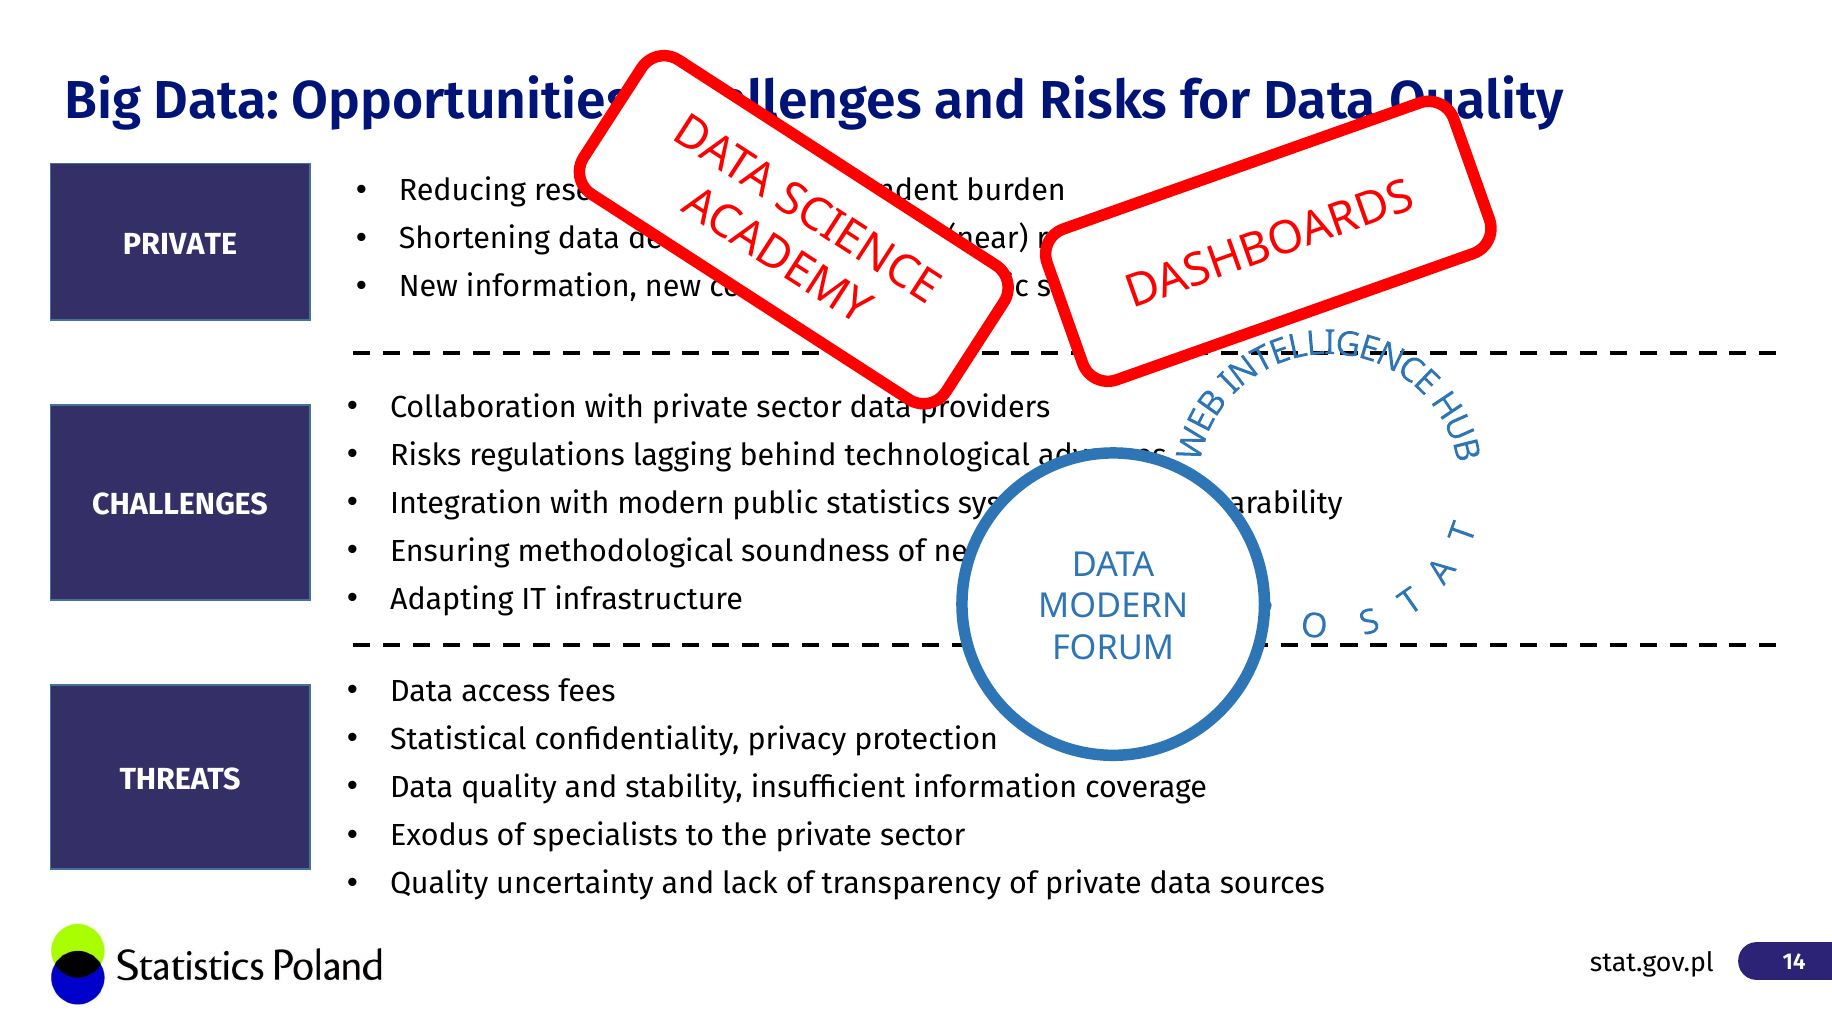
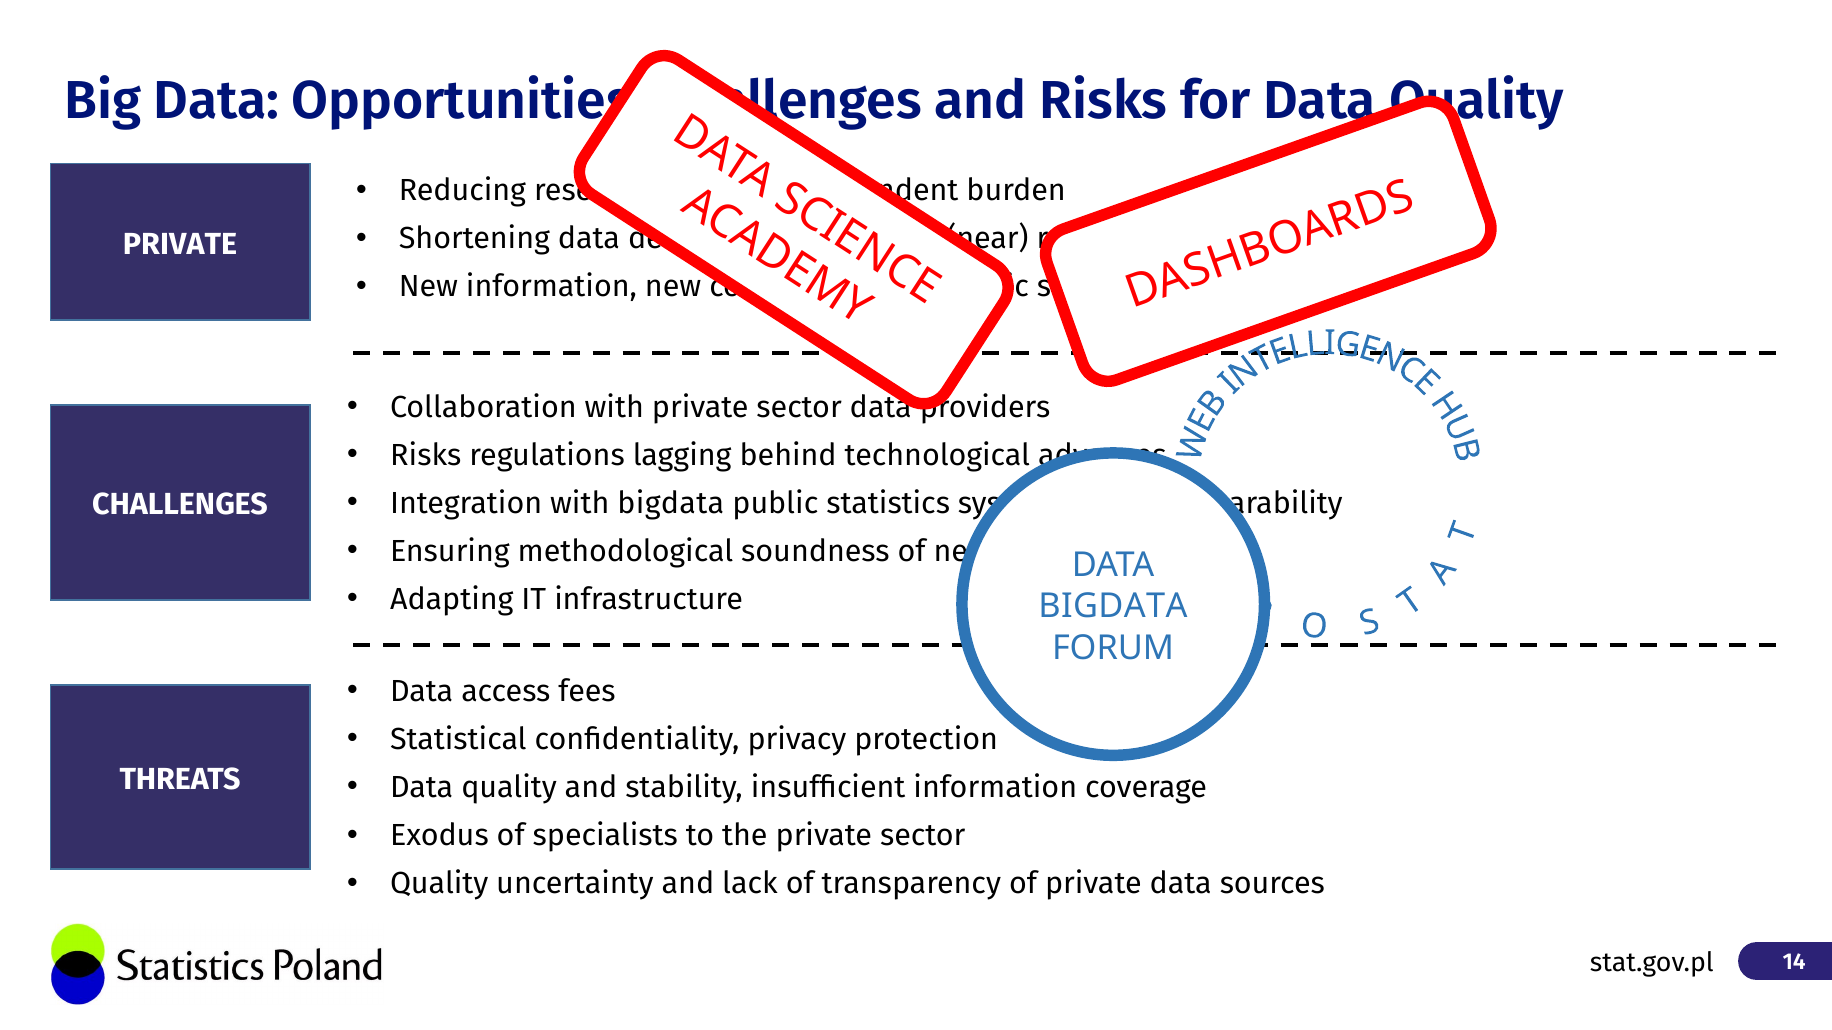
with modern: modern -> bigdata (671, 504)
MODERN: MODERN -> BIGDATA (1113, 607)
